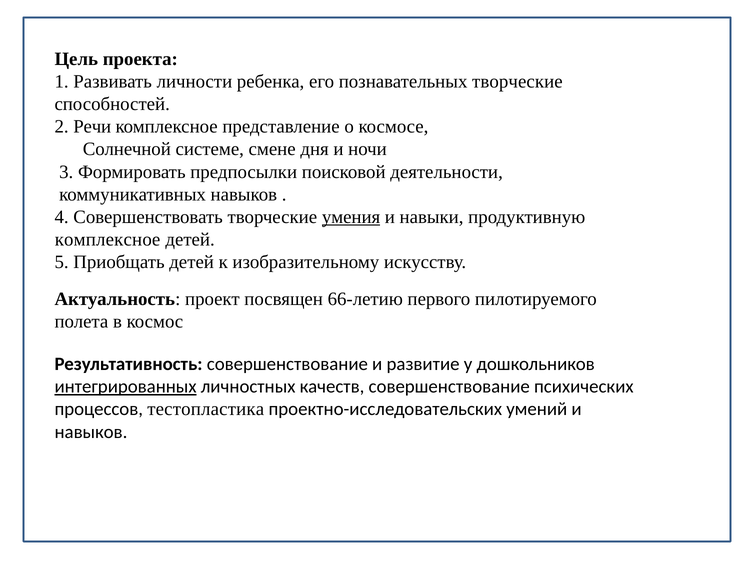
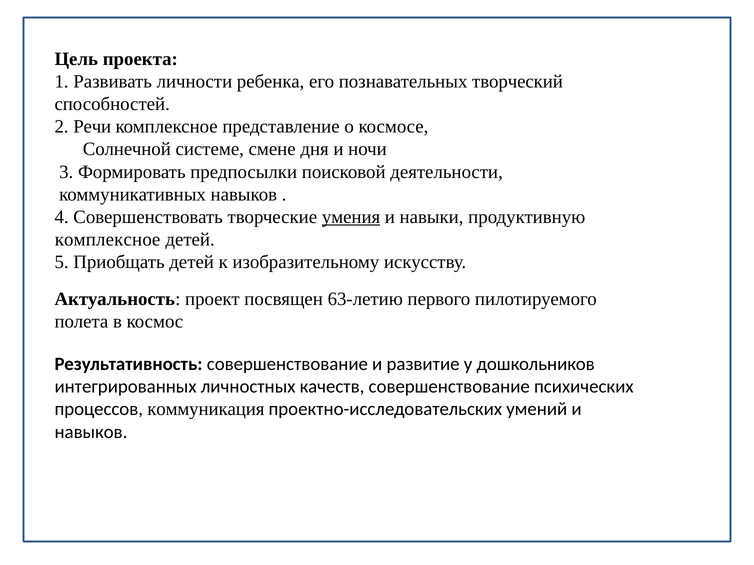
познавательных творческие: творческие -> творческий (517, 81)
66-летию: 66-летию -> 63-летию (365, 299)
интегрированных underline: present -> none (126, 387)
тестопластика: тестопластика -> коммуникация (206, 410)
